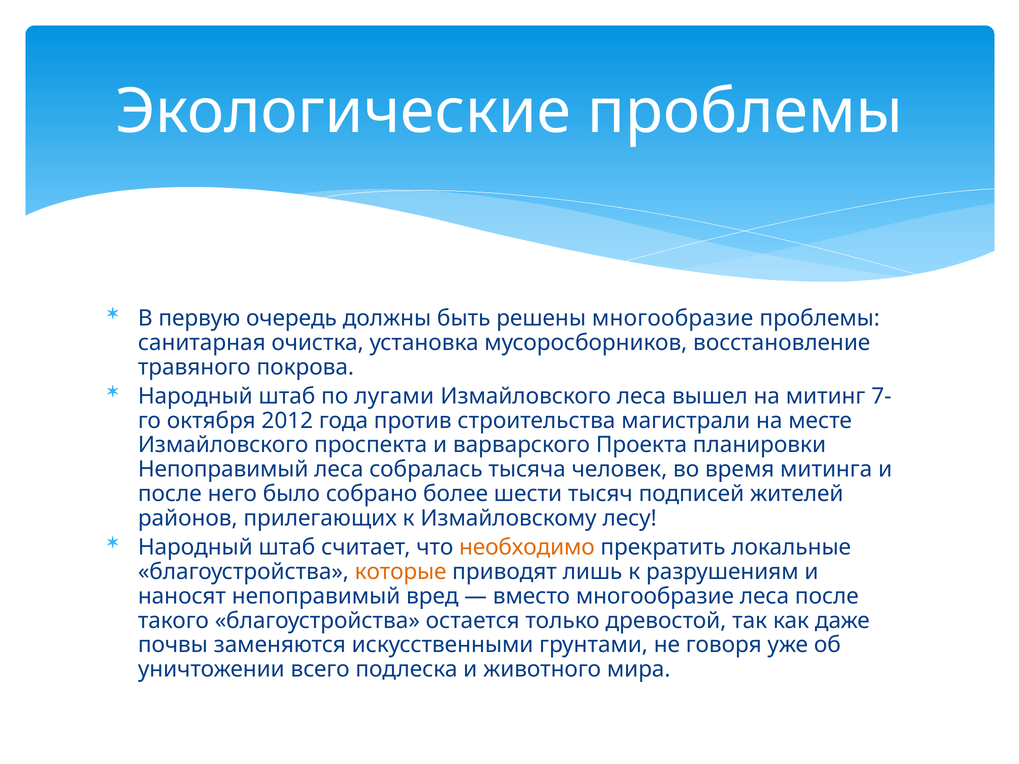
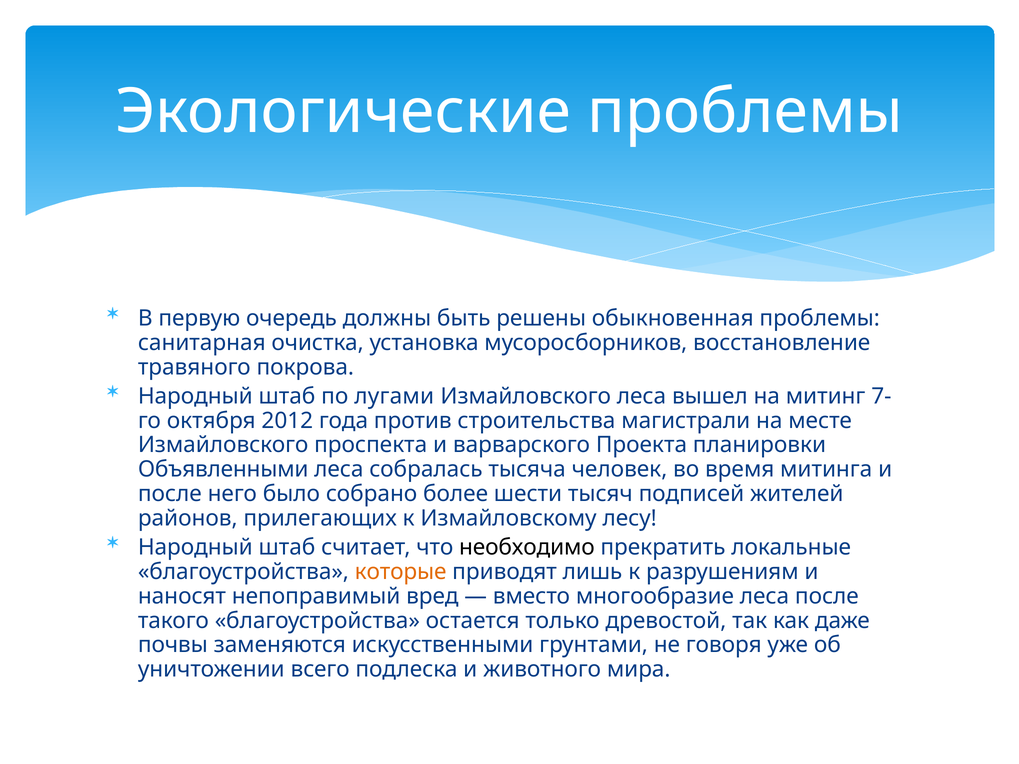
решены многообразие: многообразие -> обыкновенная (673, 318)
Непоправимый: Непоправимый -> Объявленными (223, 470)
необходимо colour: orange -> black (527, 547)
